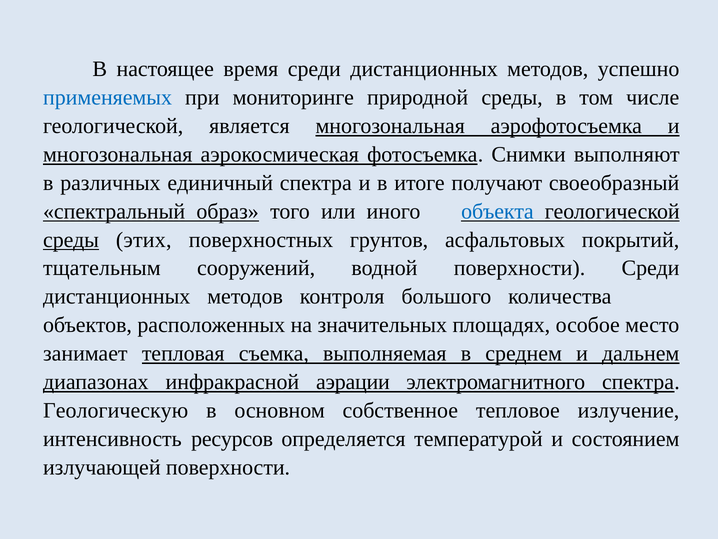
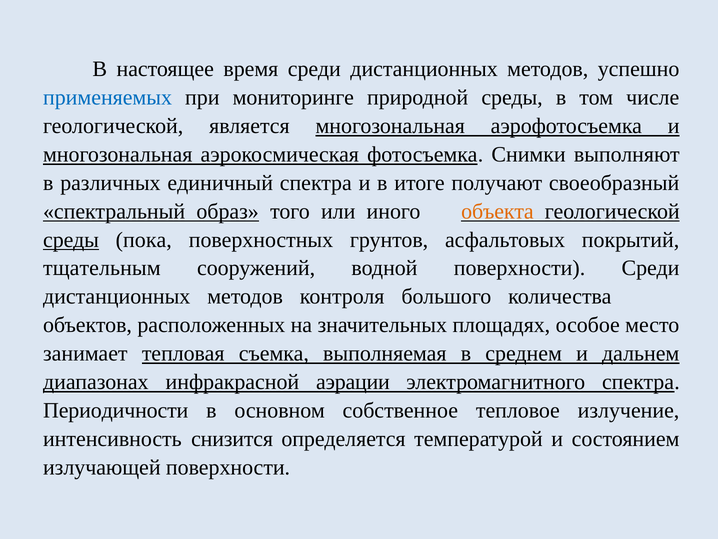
объекта colour: blue -> orange (497, 211)
этих: этих -> пока (144, 240)
Геологическую: Геологическую -> Периодичности (116, 410)
ресурсов: ресурсов -> снизится (232, 438)
